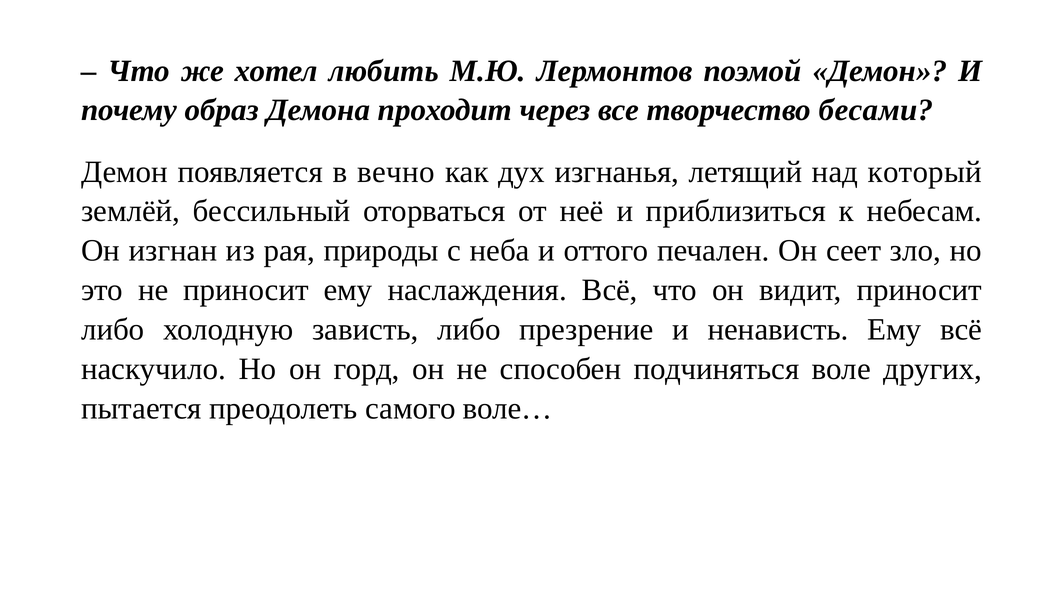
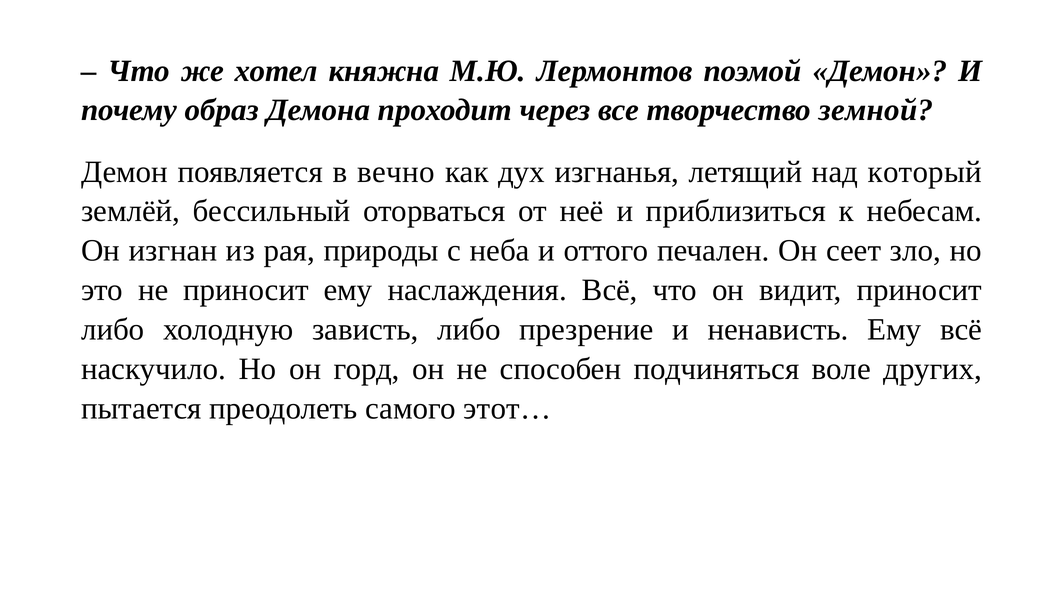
любить: любить -> княжна (384, 71)
бесами: бесами -> земной (876, 110)
воле…: воле… -> этот… (507, 409)
